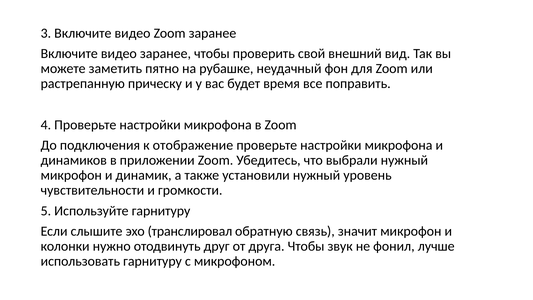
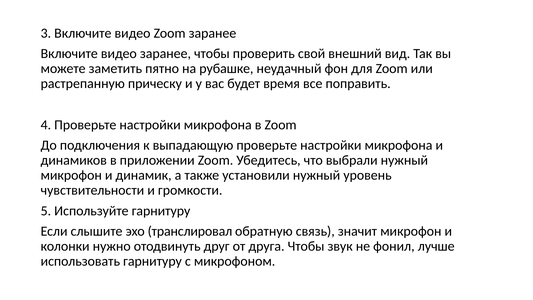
отображение: отображение -> выпадающую (193, 145)
